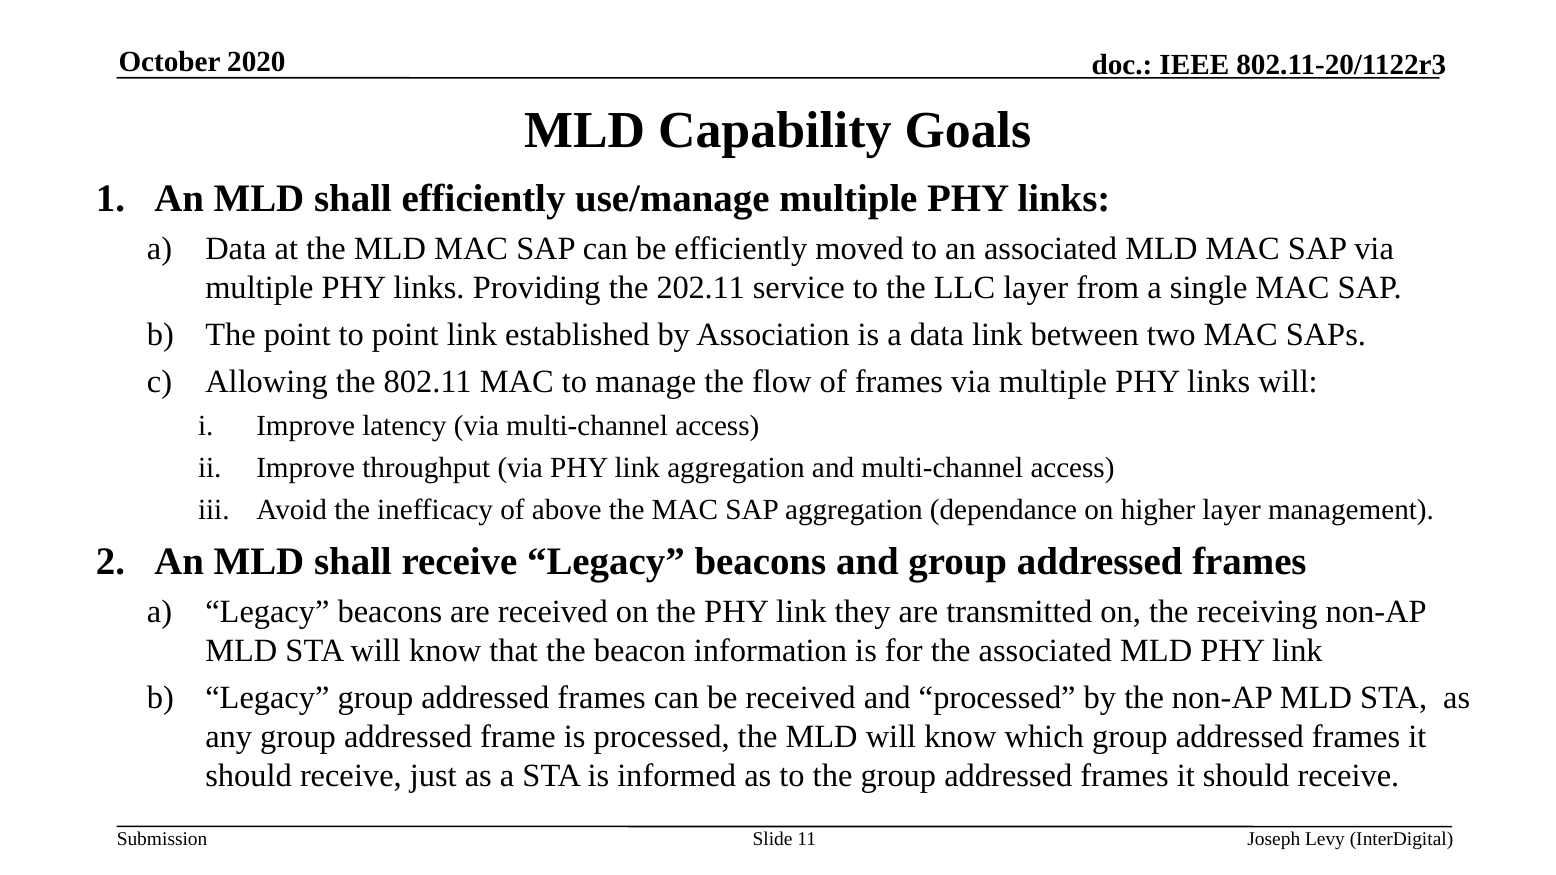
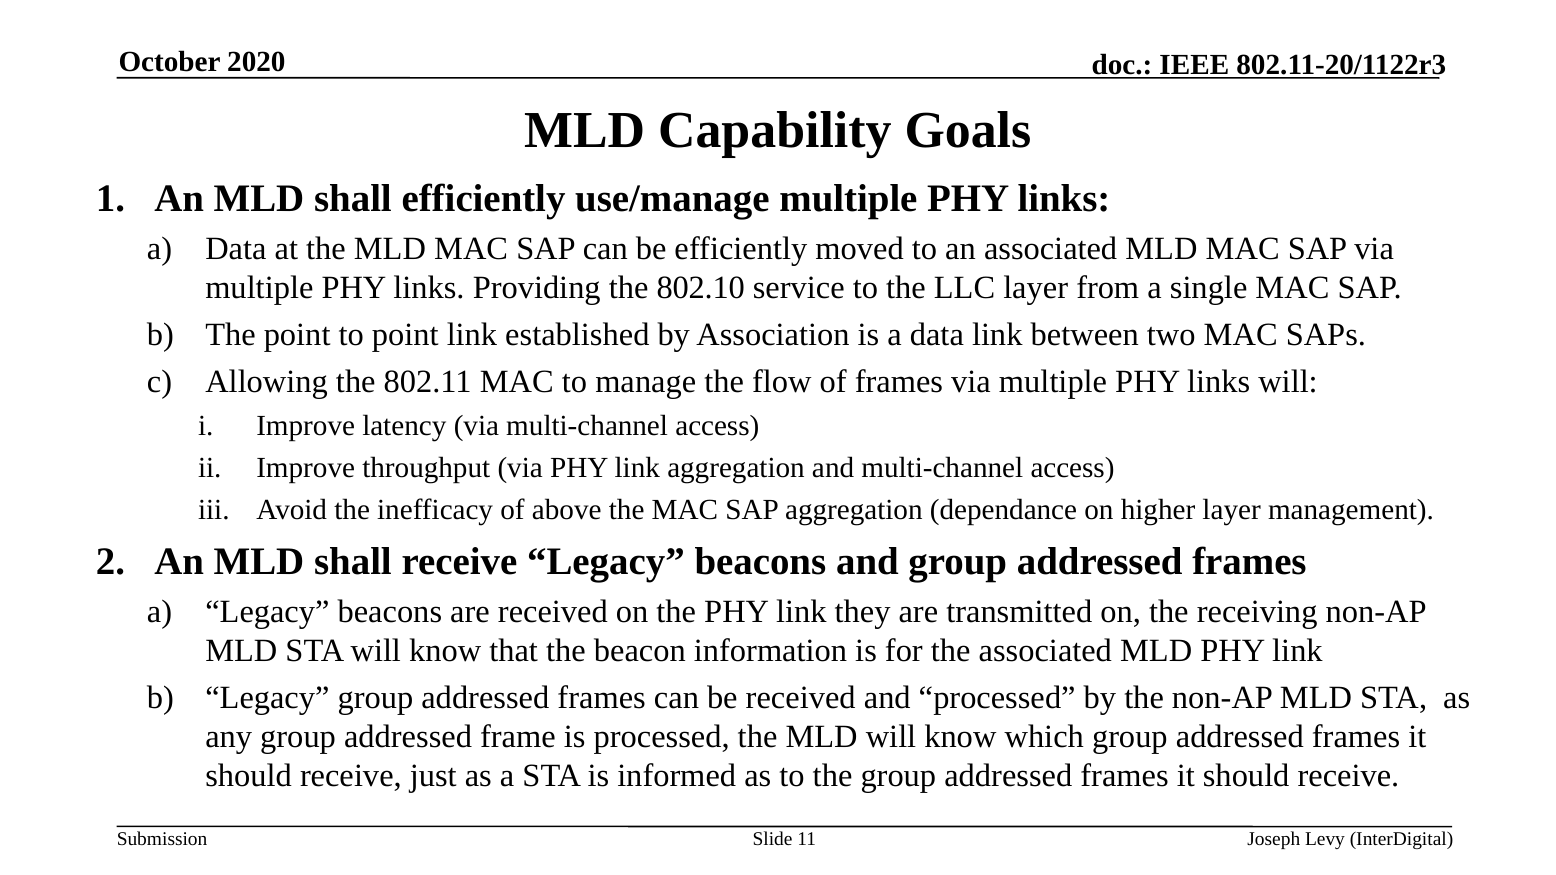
202.11: 202.11 -> 802.10 (701, 288)
